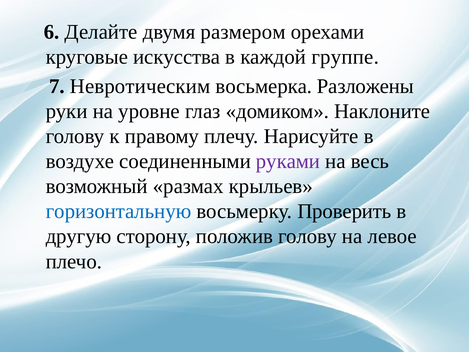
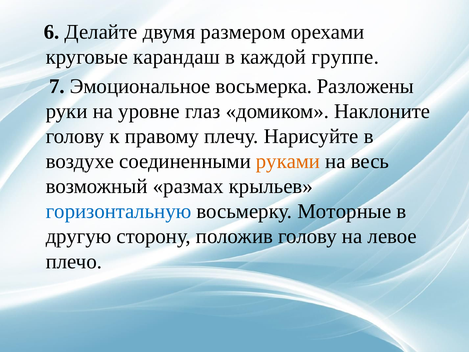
искусства: искусства -> карандаш (177, 57)
Невротическим: Невротическим -> Эмоциональное (140, 86)
руками colour: purple -> orange (288, 161)
Проверить: Проверить -> Моторные (344, 211)
